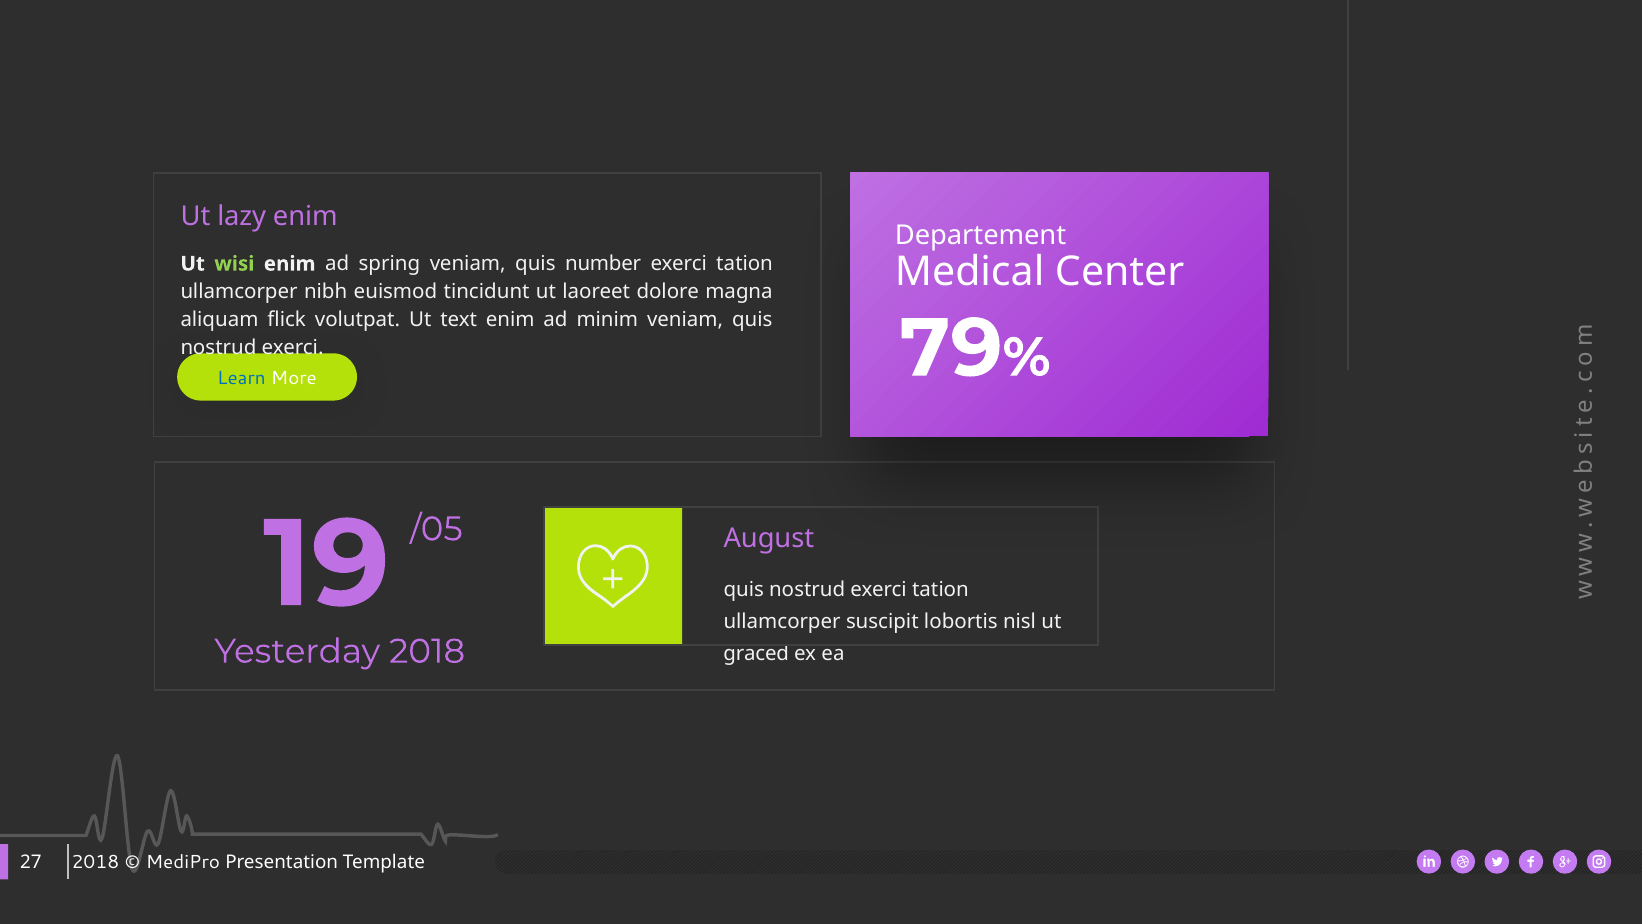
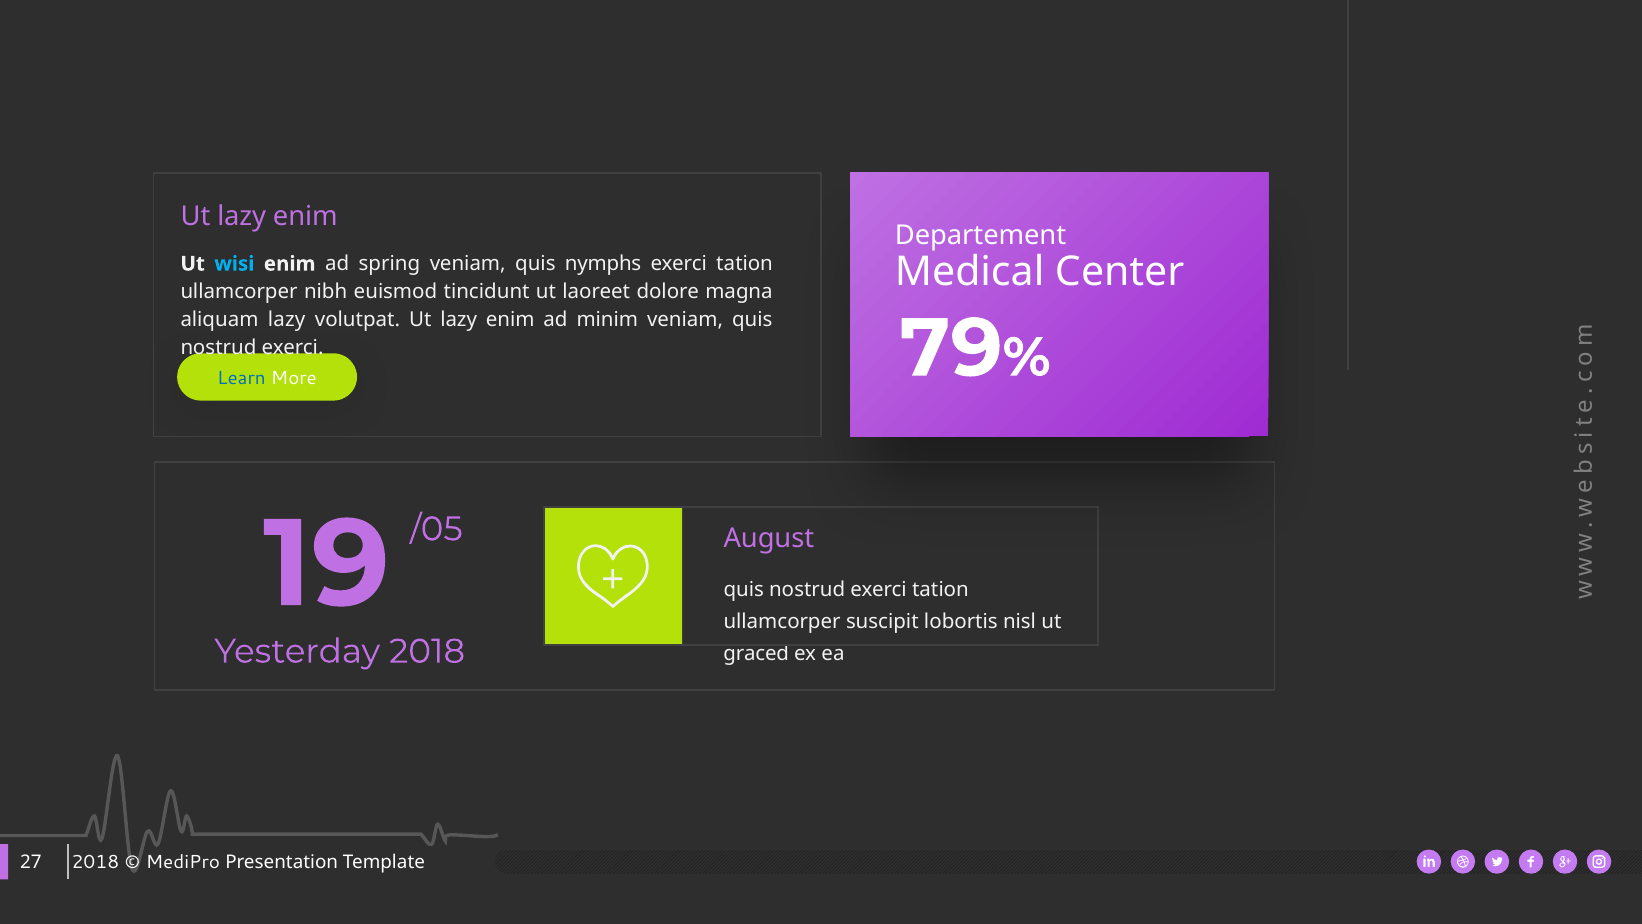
wisi colour: light green -> light blue (234, 264)
number: number -> nymphs (603, 264)
aliquam flick: flick -> lazy (287, 320)
volutpat Ut text: text -> lazy (459, 320)
